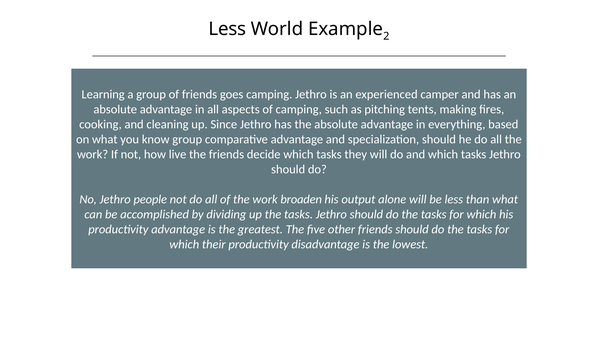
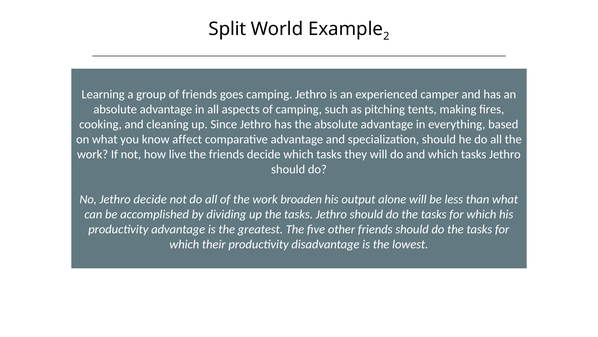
Less: Less -> Split (227, 29)
know group: group -> affect (187, 139)
Jethro people: people -> decide (150, 199)
